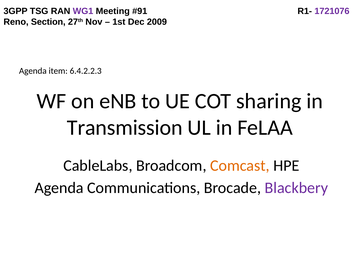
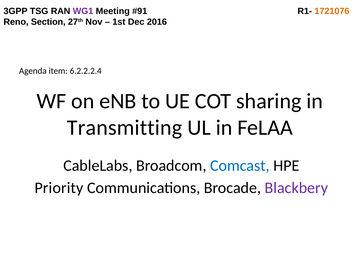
1721076 colour: purple -> orange (332, 11)
2009: 2009 -> 2016 (157, 22)
6.4.2.2.3: 6.4.2.2.3 -> 6.2.2.2.4 (86, 71)
Transmission: Transmission -> Transmitting (125, 128)
Comcast colour: orange -> blue (240, 166)
Agenda: Agenda -> Priority (59, 188)
